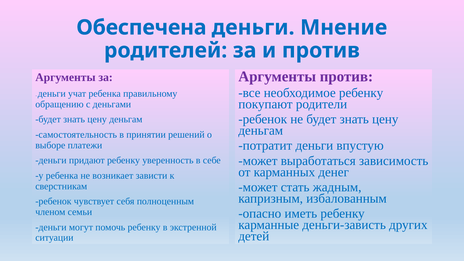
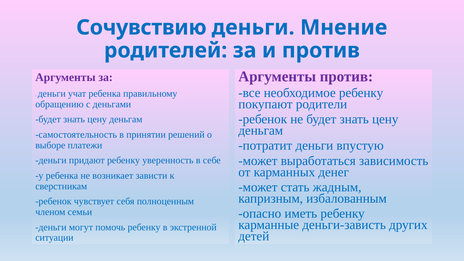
Обеспечена: Обеспечена -> Сочувствию (141, 27)
